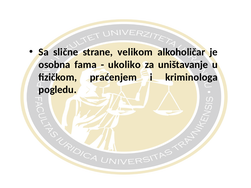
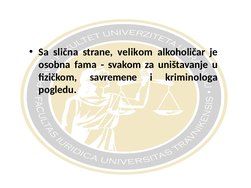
slične: slične -> slična (66, 52)
ukoliko: ukoliko -> svakom (125, 65)
praćenjem: praćenjem -> savremene (113, 77)
